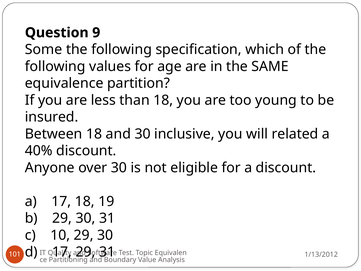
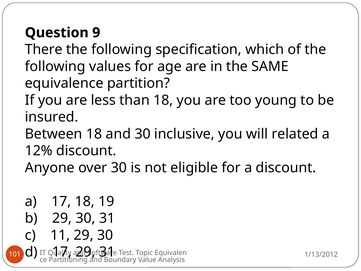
Some: Some -> There (44, 49)
40%: 40% -> 12% (39, 151)
10: 10 -> 11 (60, 235)
